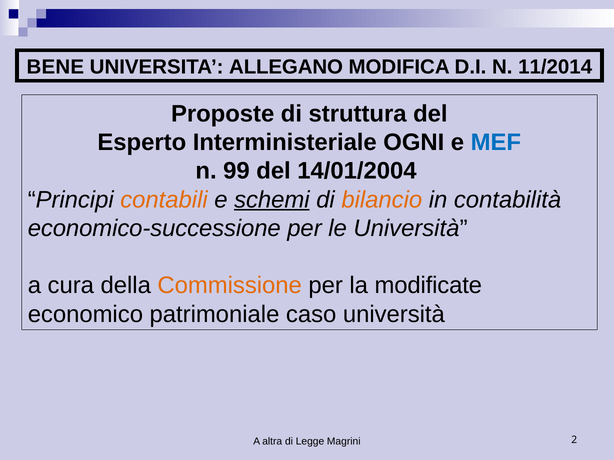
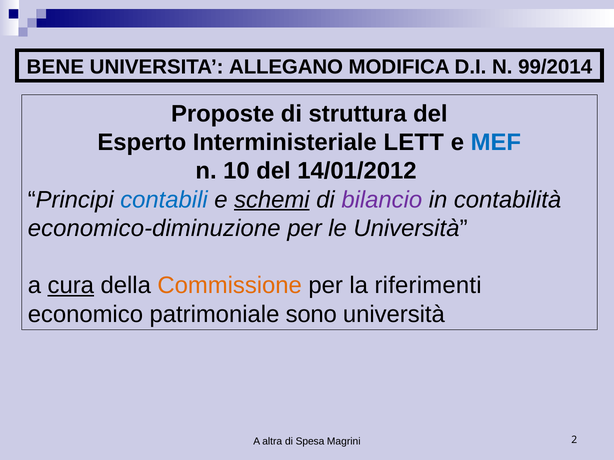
11/2014: 11/2014 -> 99/2014 (555, 67)
OGNI: OGNI -> LETT (414, 143)
99: 99 -> 10 (236, 171)
14/01/2004: 14/01/2004 -> 14/01/2012 (357, 171)
contabili colour: orange -> blue (164, 200)
bilancio colour: orange -> purple (382, 200)
economico-successione: economico-successione -> economico-diminuzione (154, 229)
cura underline: none -> present (71, 286)
modificate: modificate -> riferimenti (428, 286)
caso: caso -> sono (311, 315)
Legge: Legge -> Spesa (310, 442)
